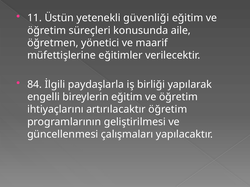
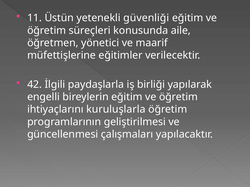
84: 84 -> 42 (35, 85)
artırılacaktır: artırılacaktır -> kuruluşlarla (116, 110)
